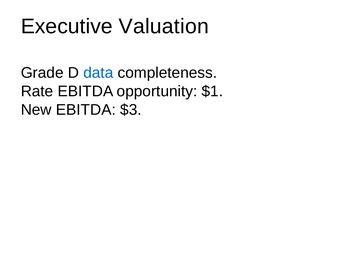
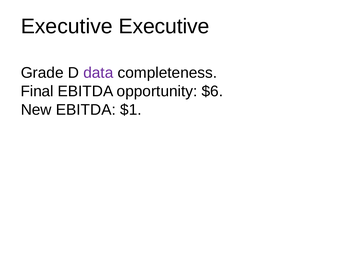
Executive Valuation: Valuation -> Executive (164, 26)
data colour: blue -> purple (98, 73)
Rate: Rate -> Final (37, 91)
$1: $1 -> $6 (212, 91)
$3: $3 -> $1 (131, 110)
